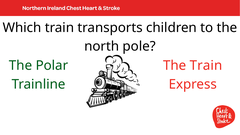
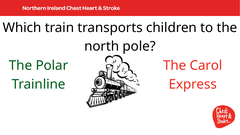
The Train: Train -> Carol (206, 66)
